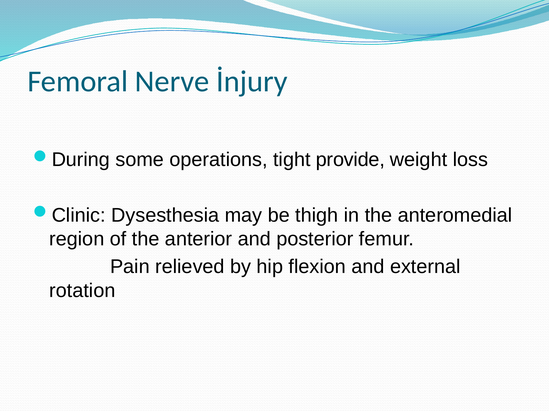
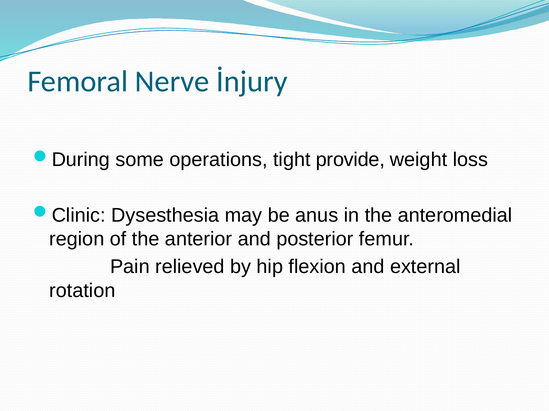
thigh: thigh -> anus (317, 216)
